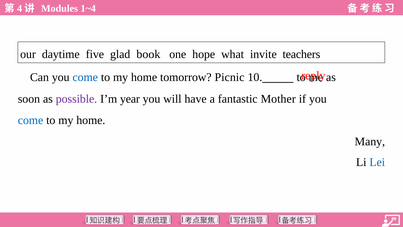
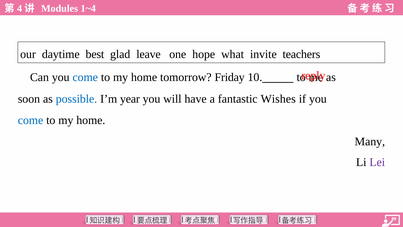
five: five -> best (95, 54)
book: book -> leave (149, 54)
Picnic: Picnic -> Friday (230, 77)
possible colour: purple -> blue (76, 99)
Mother: Mother -> Wishes (278, 99)
Lei colour: blue -> purple (377, 162)
